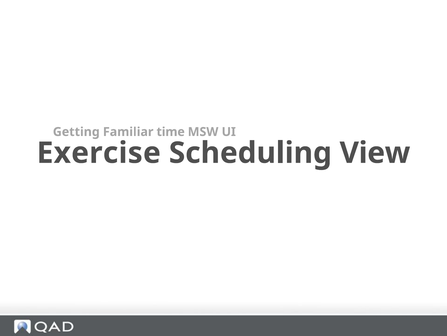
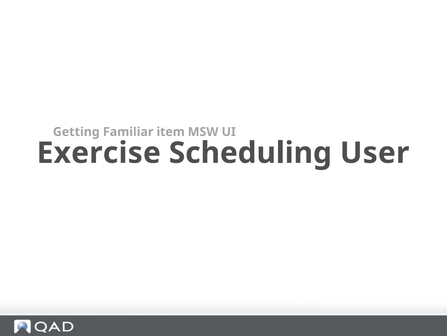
time: time -> item (171, 132)
View: View -> User (375, 153)
